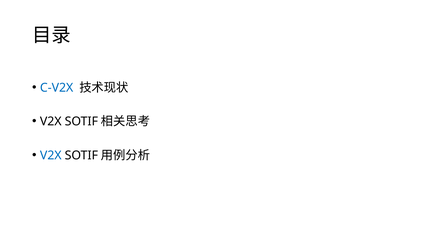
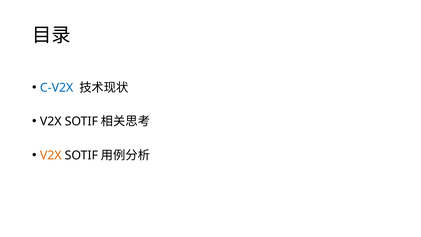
V2X colour: blue -> orange (51, 155)
